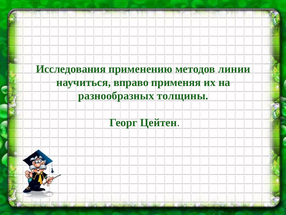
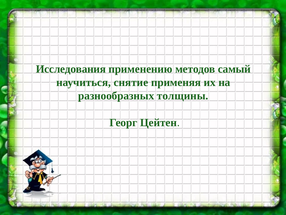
линии: линии -> самый (234, 69)
вправо: вправо -> снятие (131, 82)
